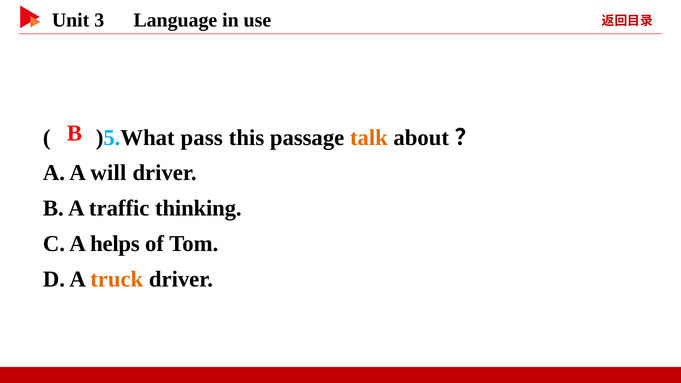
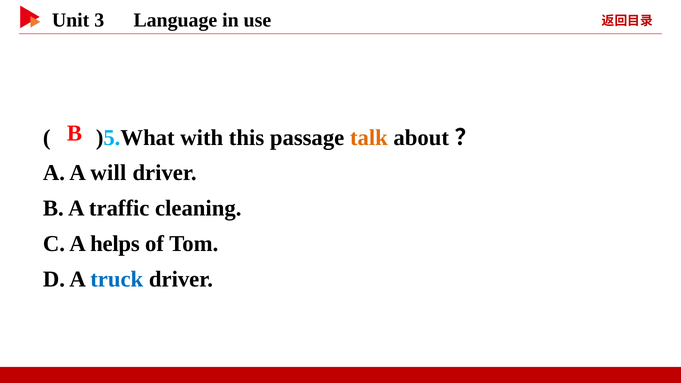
pass: pass -> with (202, 138)
thinking: thinking -> cleaning (198, 208)
truck colour: orange -> blue (117, 279)
